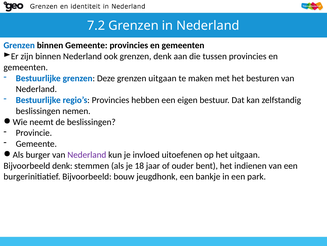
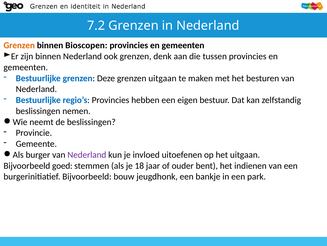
Grenzen colour: blue -> orange (19, 45)
binnen Gemeente: Gemeente -> Bioscopen (86, 45)
Bijvoorbeeld denk: denk -> goed (62, 165)
